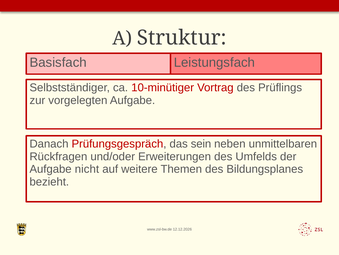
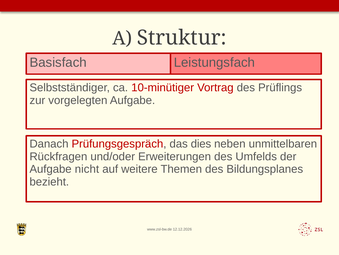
sein: sein -> dies (201, 144)
